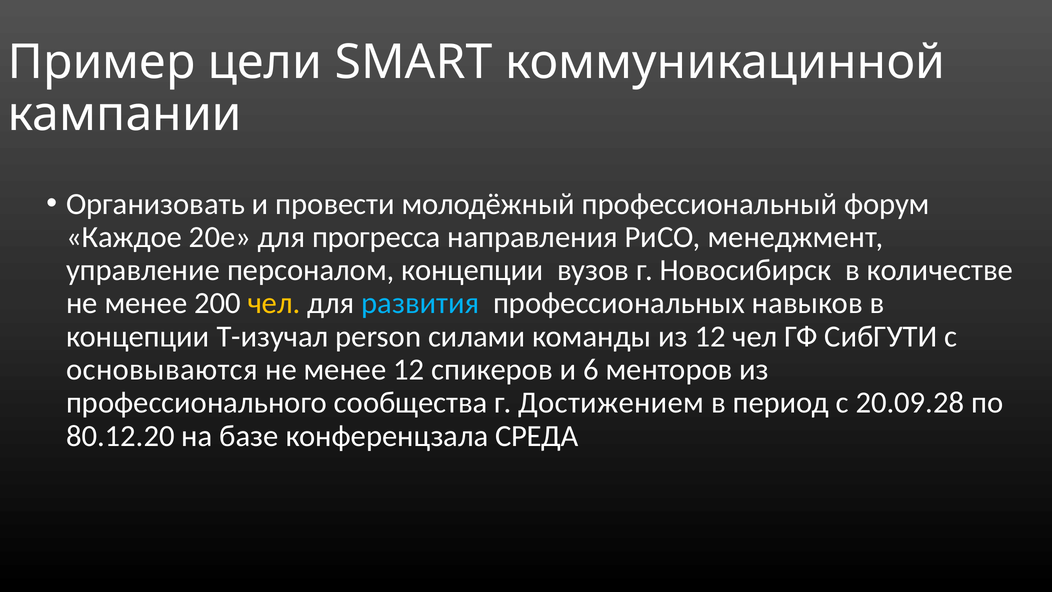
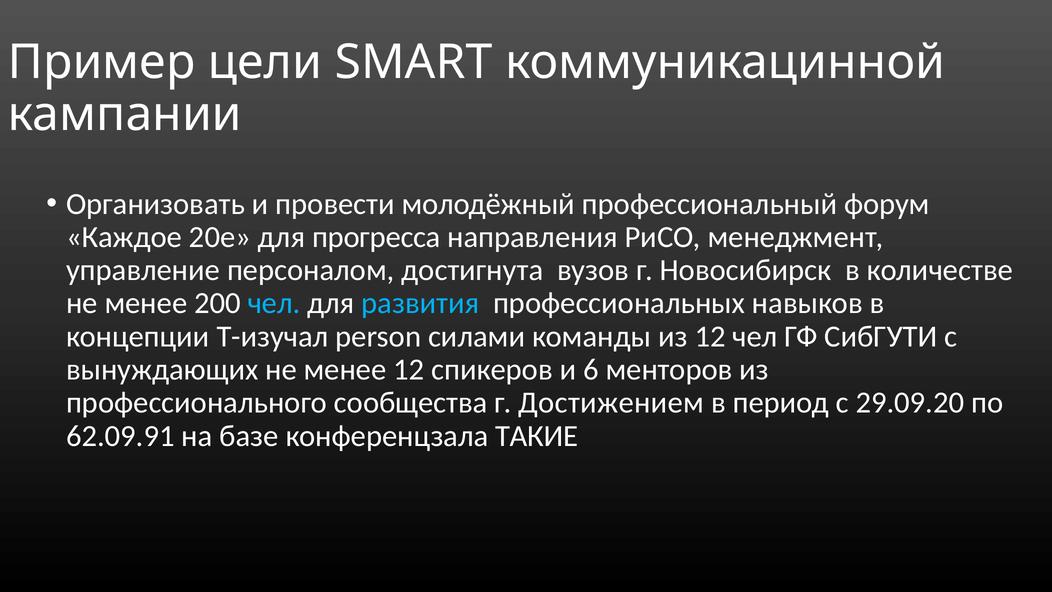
персоналом концепции: концепции -> достигнута (472, 270)
чел colour: yellow -> light blue (274, 303)
основываются: основываются -> вынуждающих (162, 370)
20.09.28: 20.09.28 -> 29.09.20 (910, 403)
80.12.20: 80.12.20 -> 62.09.91 (120, 436)
СРЕДА: СРЕДА -> ТАКИЕ (537, 436)
